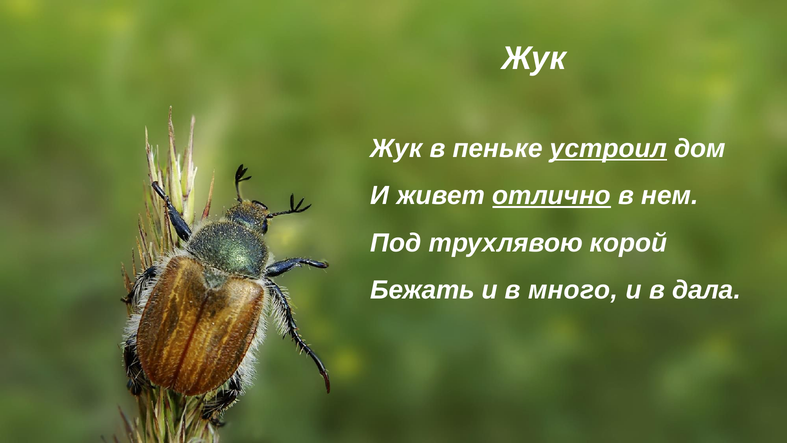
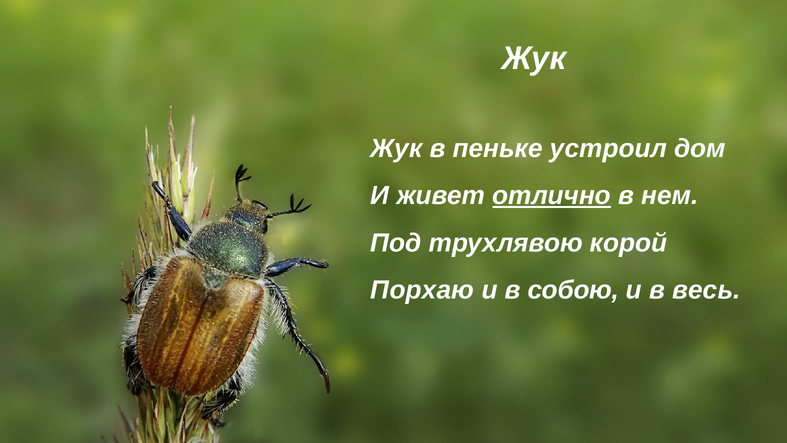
устроил underline: present -> none (608, 148)
Бежать: Бежать -> Порхаю (422, 290)
много: много -> собою (573, 290)
дала: дала -> весь (706, 290)
